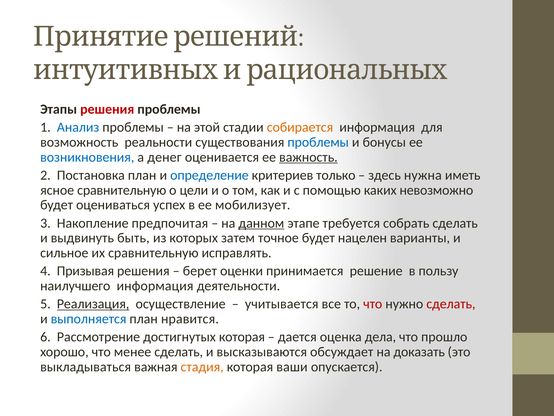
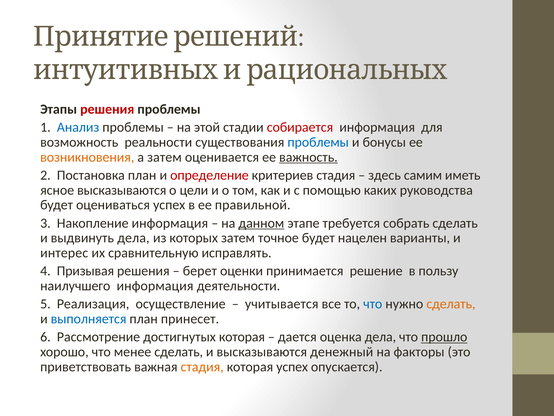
собирается colour: orange -> red (300, 127)
возникновения colour: blue -> orange (87, 157)
а денег: денег -> затем (164, 157)
определение colour: blue -> red (209, 175)
критериев только: только -> стадия (336, 175)
нужна: нужна -> самим (423, 175)
ясное сравнительную: сравнительную -> высказываются (122, 190)
невозможно: невозможно -> руководства (436, 190)
мобилизует: мобилизует -> правильной (253, 205)
Накопление предпочитая: предпочитая -> информация (170, 223)
выдвинуть быть: быть -> дела (133, 238)
сильное: сильное -> интерес (64, 253)
Реализация underline: present -> none (93, 304)
что colour: red -> blue (373, 304)
сделать colour: red -> orange (451, 304)
нравится: нравится -> принесет (190, 319)
прошло underline: none -> present (444, 337)
обсуждает: обсуждает -> денежный (342, 352)
доказать: доказать -> факторы (419, 352)
выкладываться: выкладываться -> приветствовать (86, 367)
которая ваши: ваши -> успех (292, 367)
